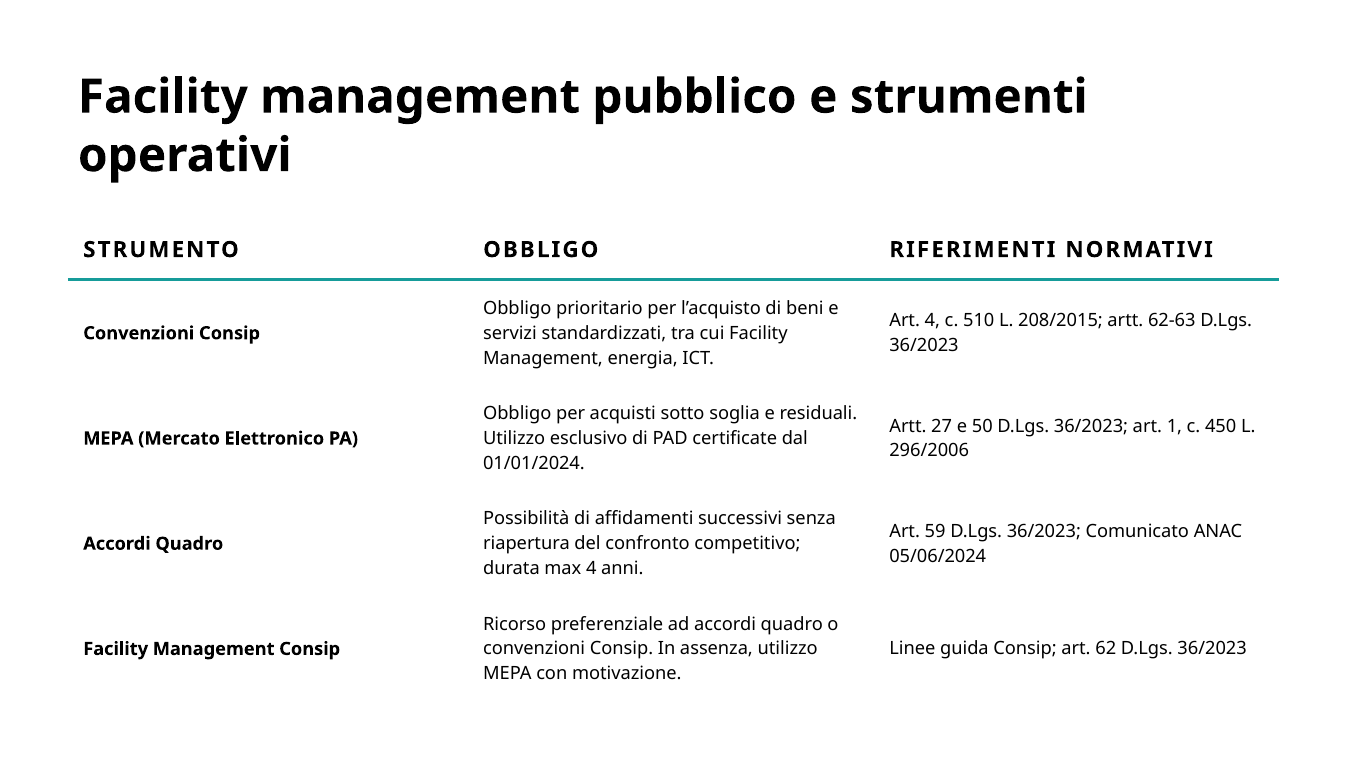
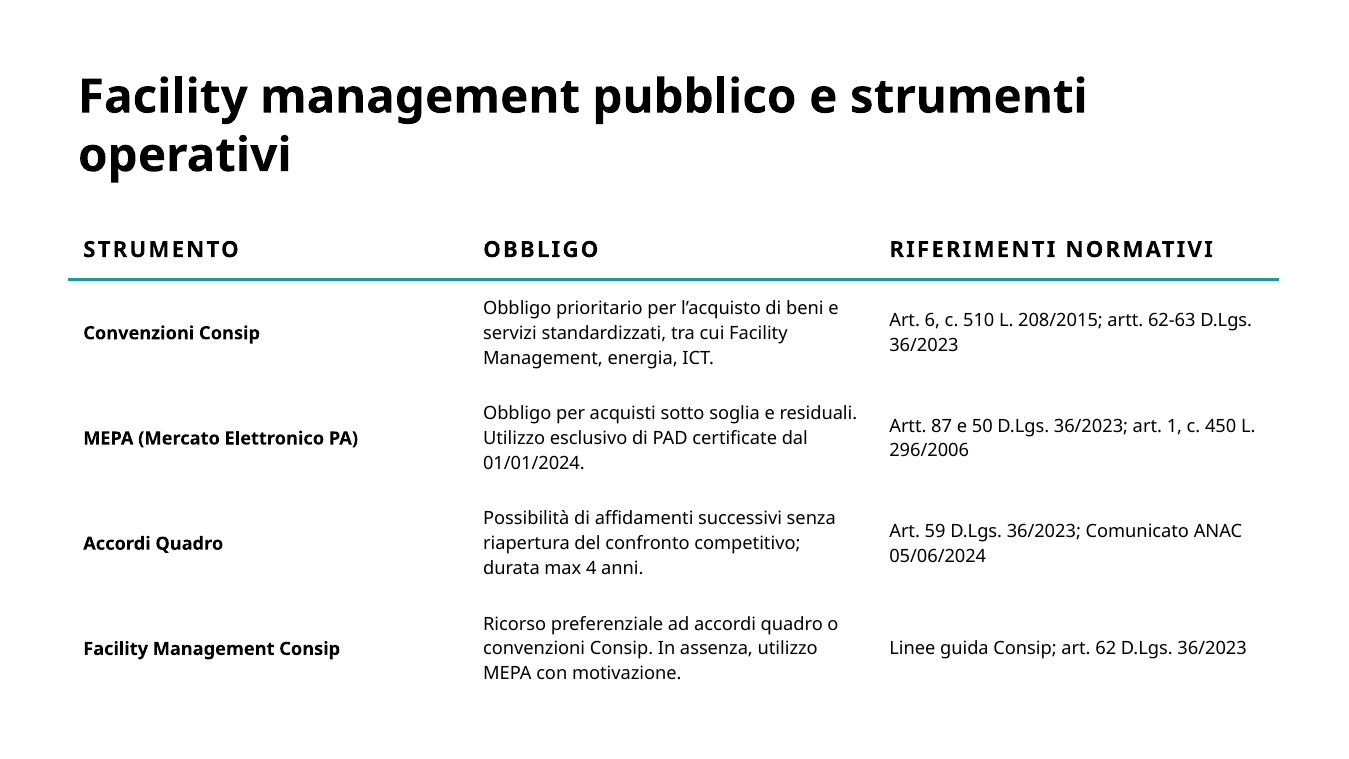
Art 4: 4 -> 6 (932, 321)
27: 27 -> 87 (942, 426)
